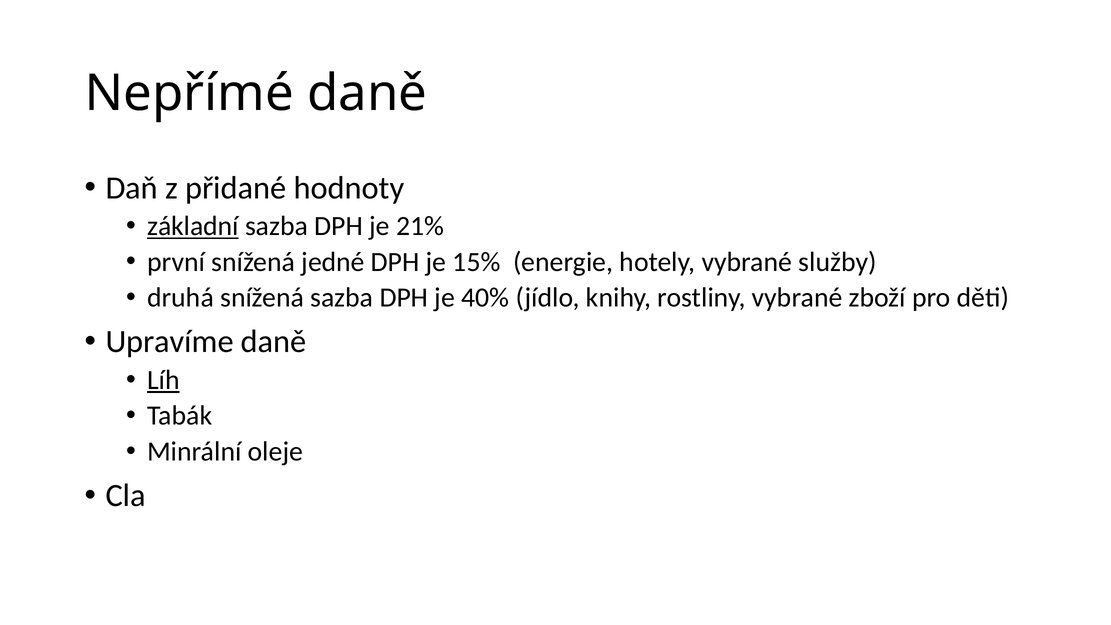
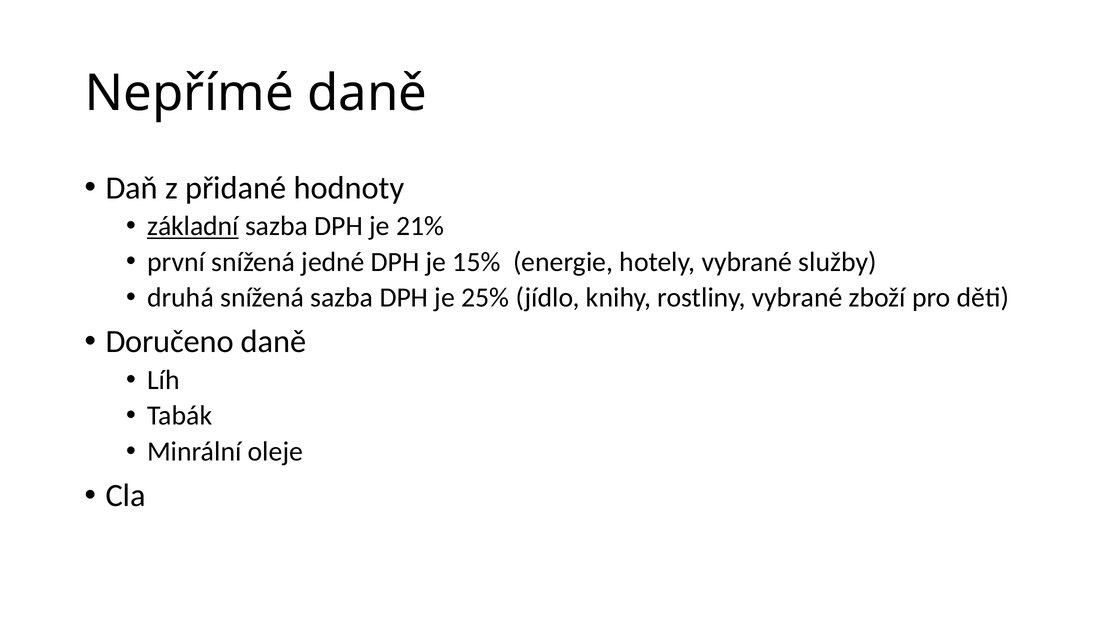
40%: 40% -> 25% (485, 298)
Upravíme: Upravíme -> Doručeno (170, 342)
Líh underline: present -> none (163, 380)
